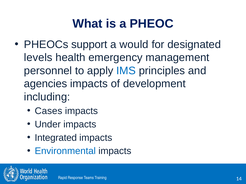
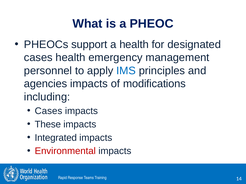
a would: would -> health (134, 45)
levels: levels -> cases (38, 58)
development: development -> modifications (154, 84)
Under: Under -> These (48, 125)
Environmental colour: blue -> red (65, 151)
